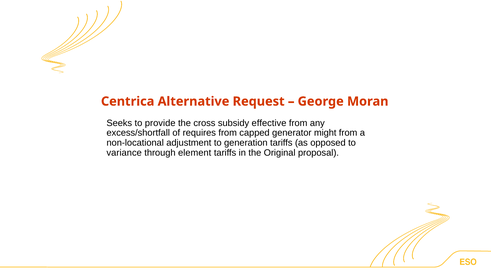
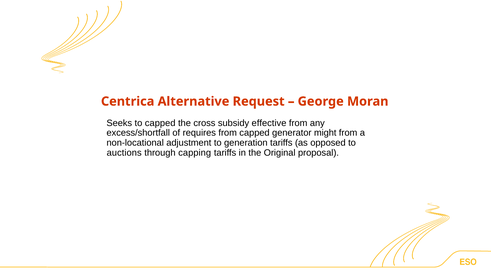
to provide: provide -> capped (160, 123)
variance: variance -> auctions (124, 153)
element: element -> capping (195, 153)
